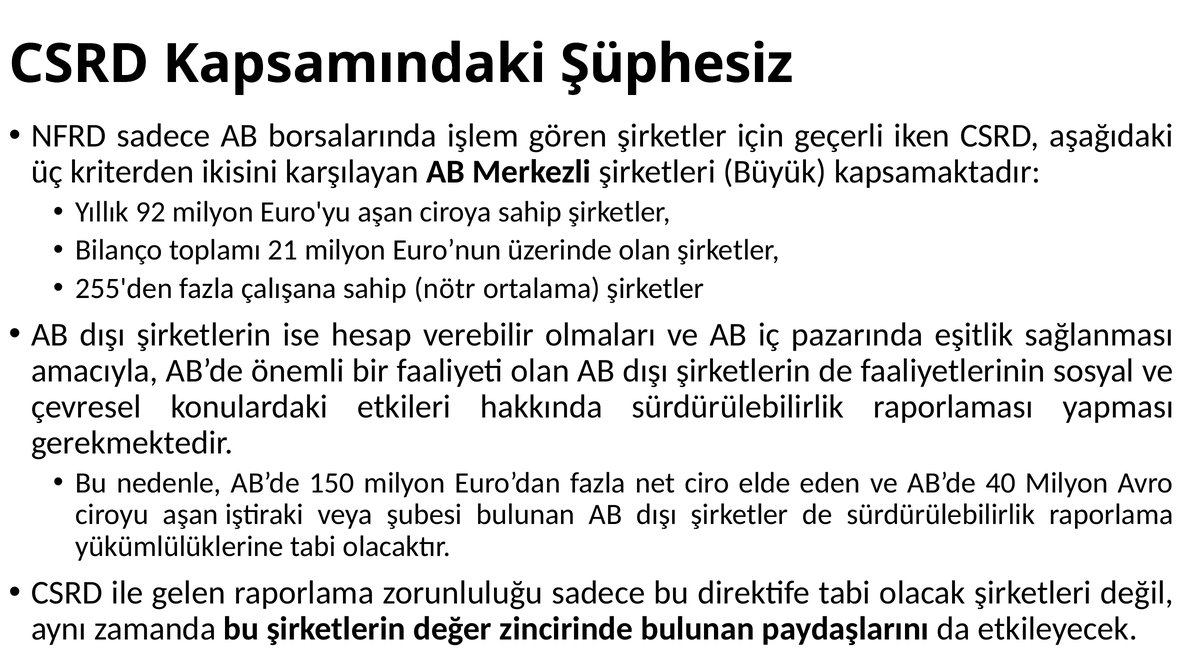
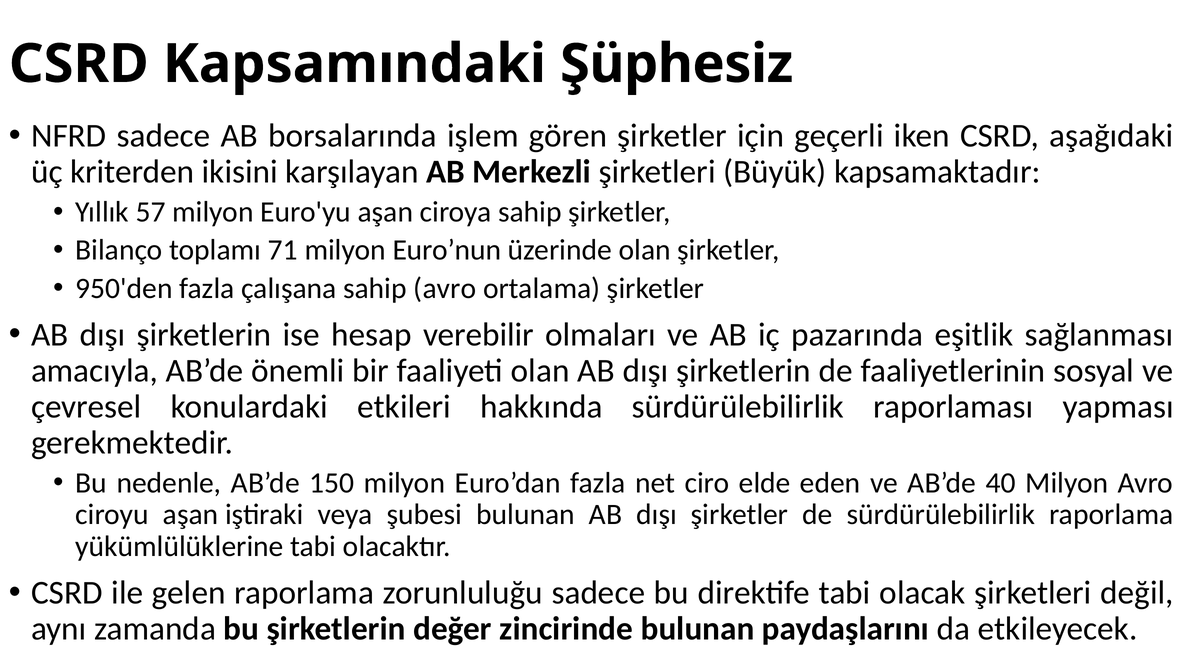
92: 92 -> 57 (151, 212)
21: 21 -> 71 (283, 250)
255'den: 255'den -> 950'den (124, 288)
sahip nötr: nötr -> avro (445, 288)
